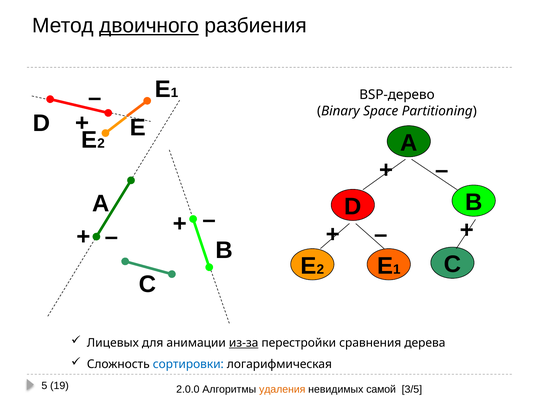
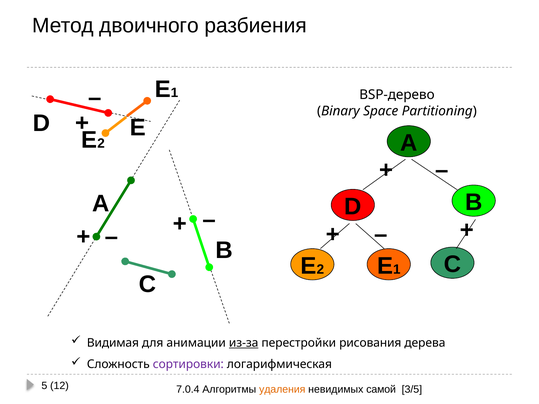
двоичного underline: present -> none (149, 26)
Лицевых: Лицевых -> Видимая (113, 343)
сравнения: сравнения -> рисования (370, 343)
сортировки colour: blue -> purple (188, 365)
19: 19 -> 12 (59, 386)
2.0.0: 2.0.0 -> 7.0.4 (188, 390)
